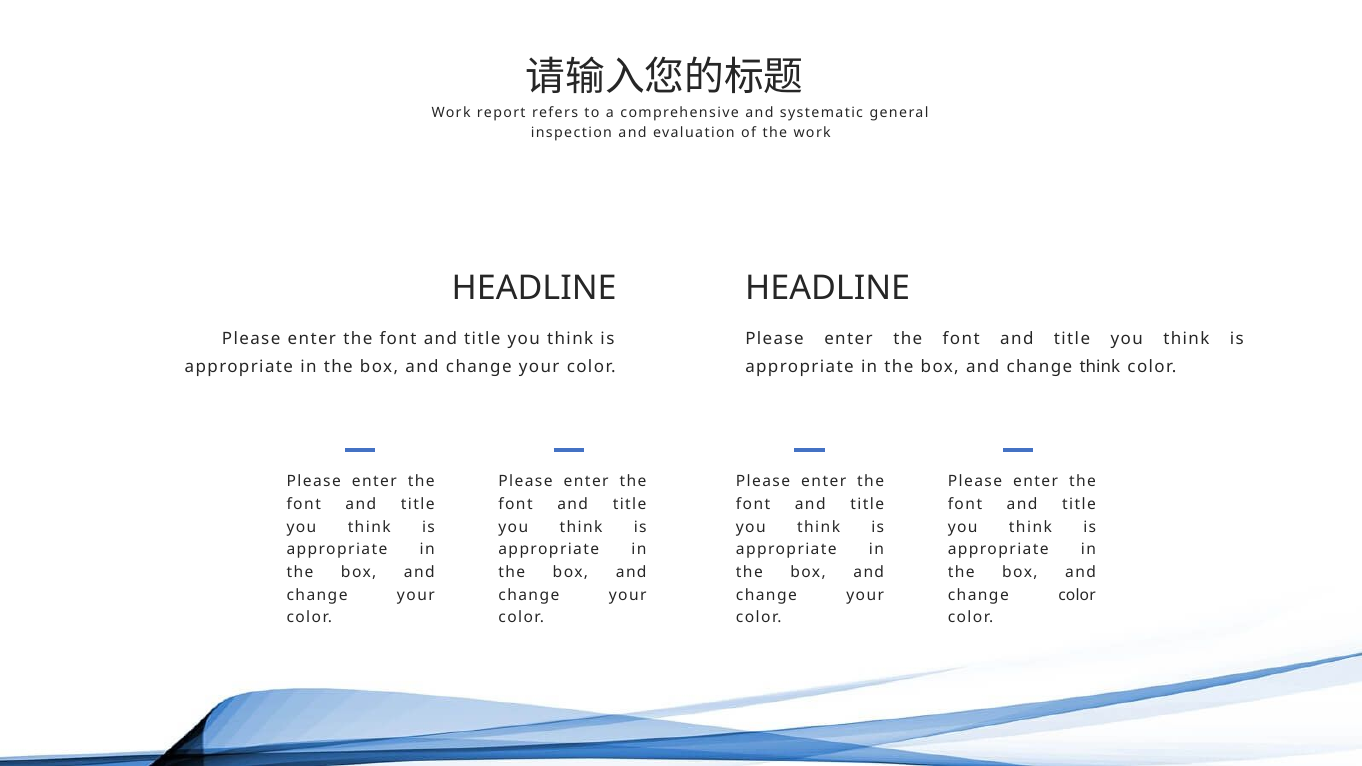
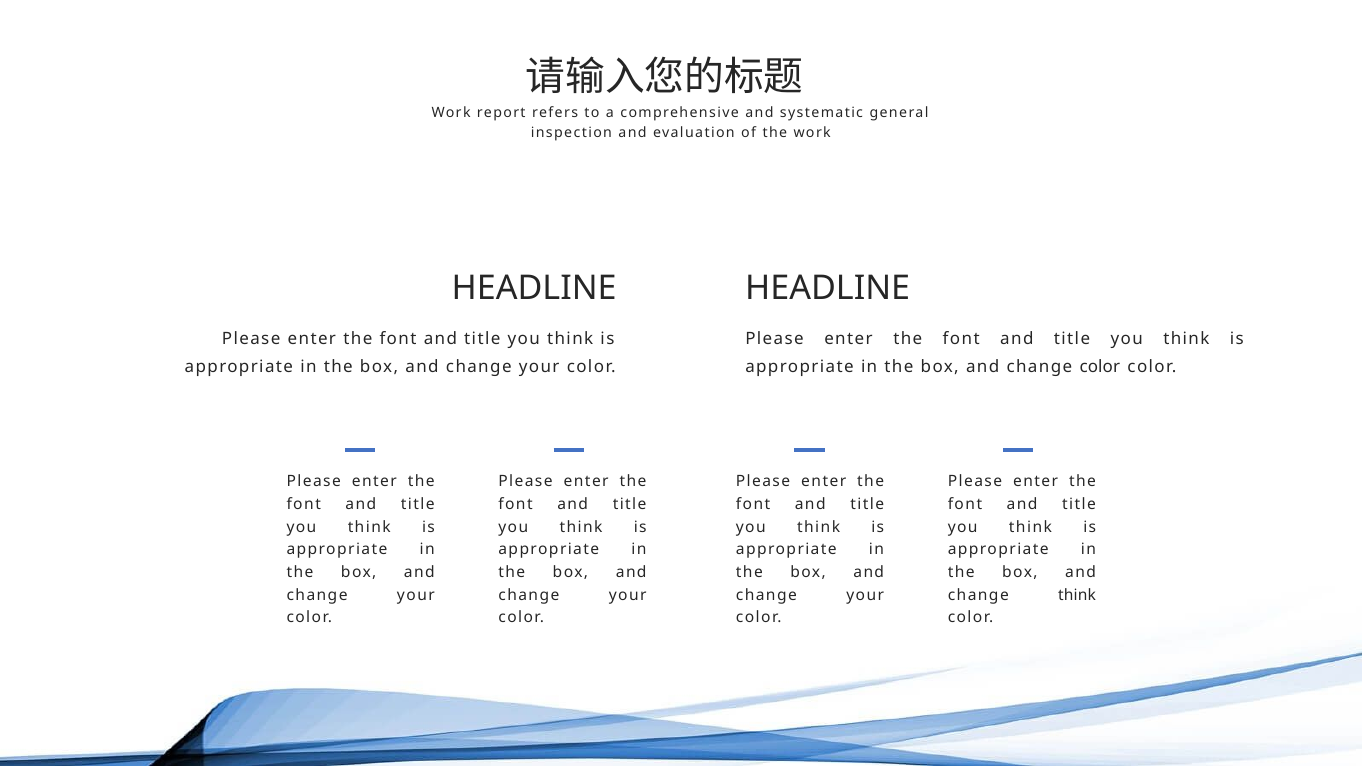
change think: think -> color (1100, 367)
change color: color -> think (1077, 595)
